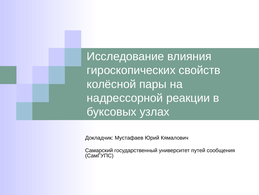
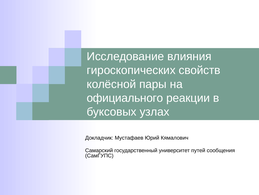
надрессорной: надрессорной -> официального (125, 98)
